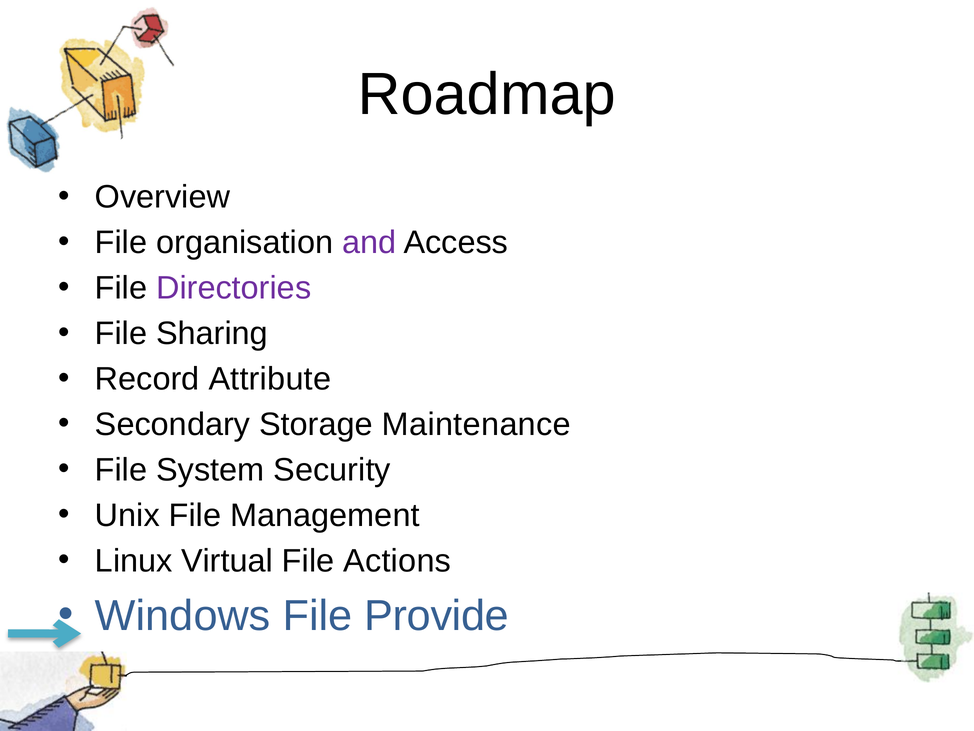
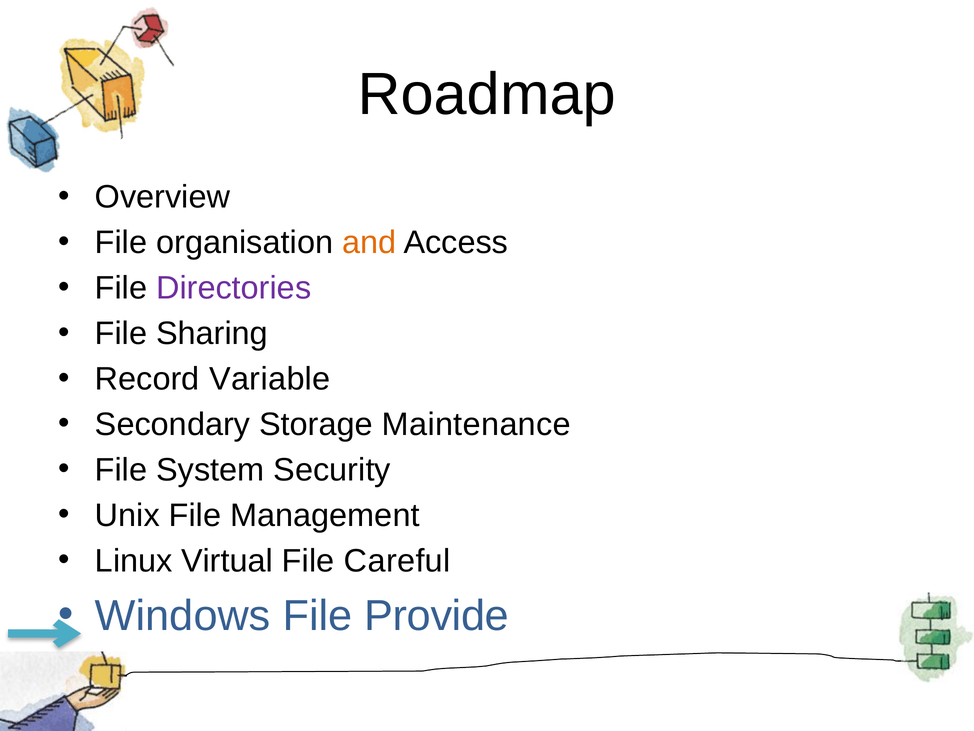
and colour: purple -> orange (369, 243)
Attribute: Attribute -> Variable (270, 379)
Actions: Actions -> Careful (397, 561)
